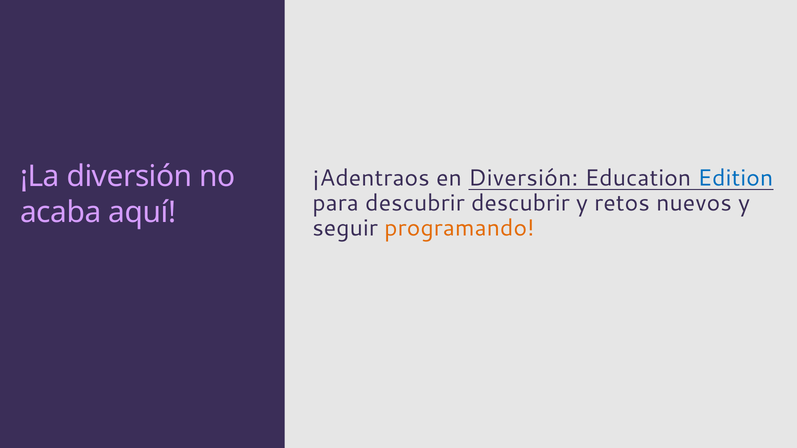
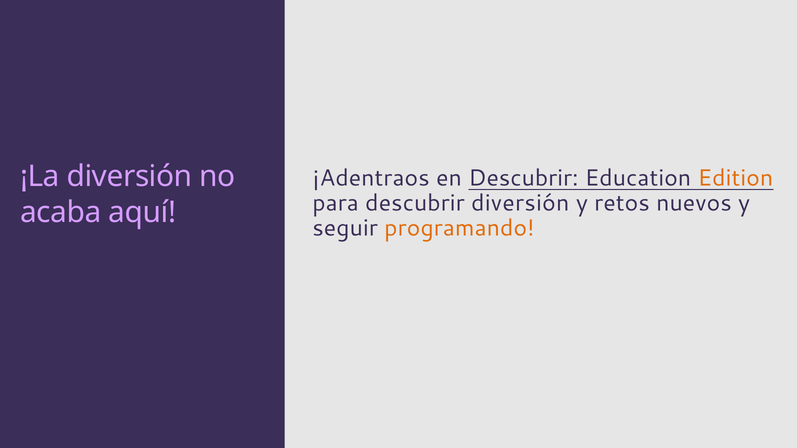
en Diversión: Diversión -> Descubrir (523, 178)
Edition colour: blue -> orange (735, 178)
descubrir descubrir: descubrir -> diversión (520, 203)
